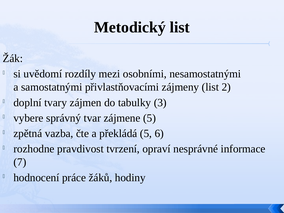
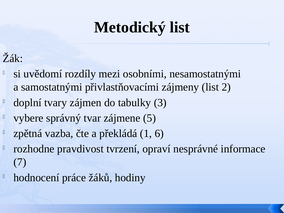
překládá 5: 5 -> 1 (146, 133)
